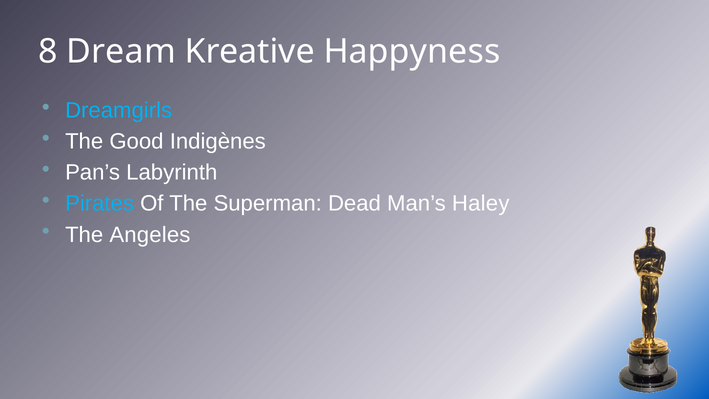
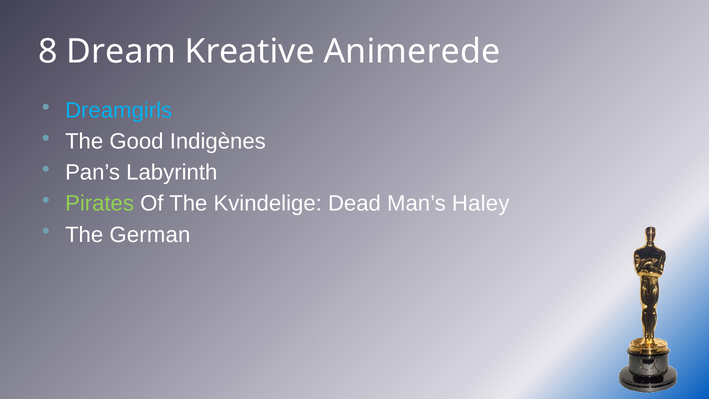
Happyness: Happyness -> Animerede (412, 52)
Pirates colour: light blue -> light green (100, 204)
Superman: Superman -> Kvindelige (268, 204)
Angeles: Angeles -> German (150, 235)
